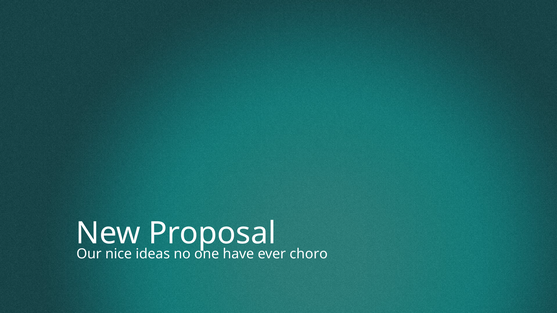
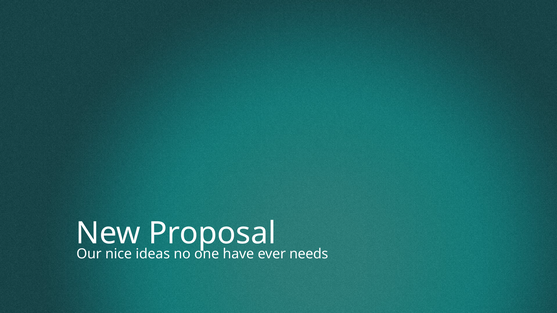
choro: choro -> needs (309, 254)
